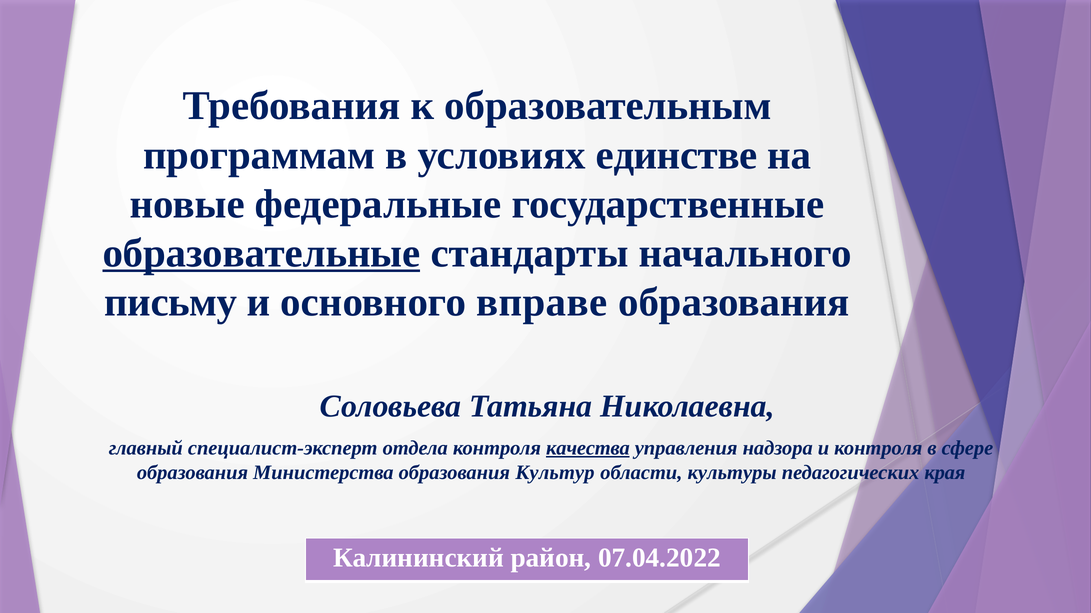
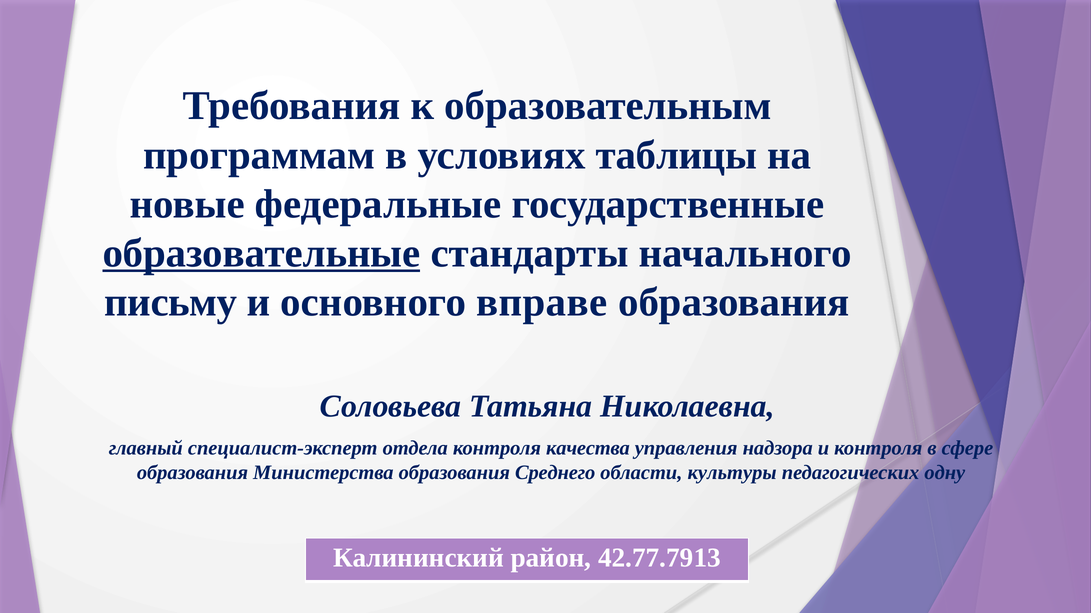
единстве: единстве -> таблицы (677, 155)
качества underline: present -> none (588, 449)
Культур: Культур -> Среднего (555, 473)
края: края -> одну (945, 473)
07.04.2022: 07.04.2022 -> 42.77.7913 (659, 558)
